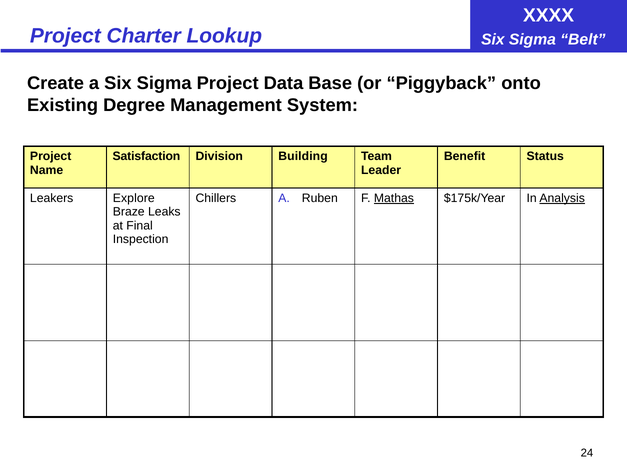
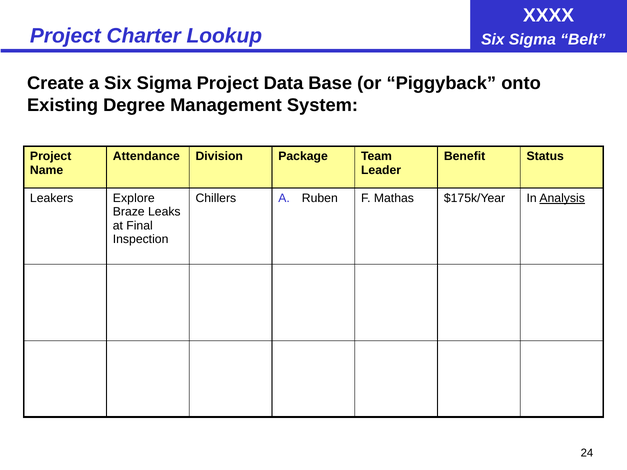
Satisfaction: Satisfaction -> Attendance (146, 157)
Building: Building -> Package (303, 157)
Mathas underline: present -> none (394, 198)
